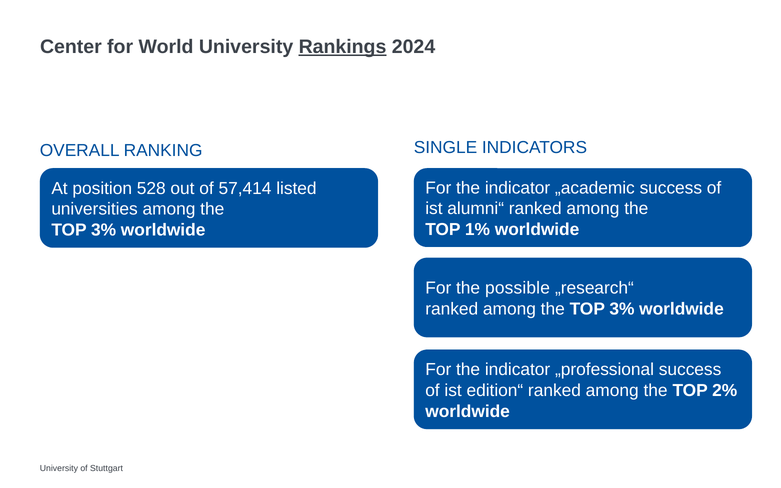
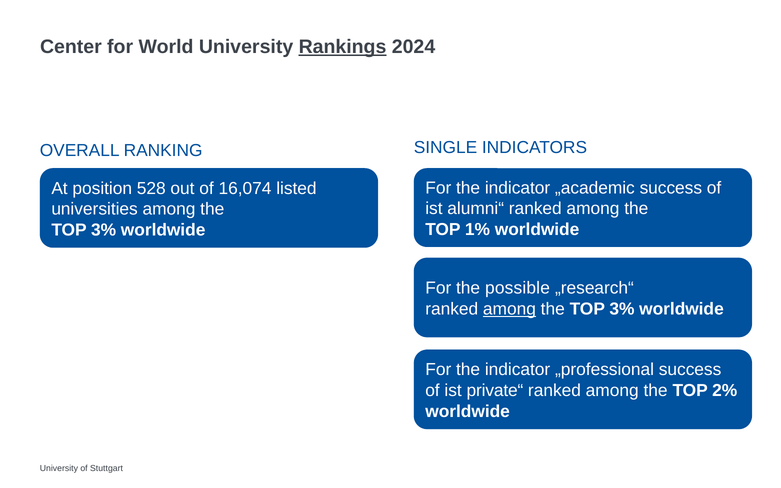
57,414: 57,414 -> 16,074 (245, 188)
among underline: none -> present (509, 309)
edition“: edition“ -> private“ (495, 391)
